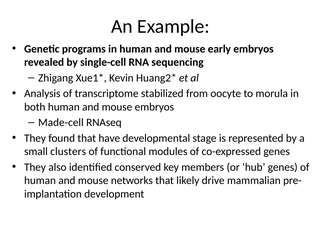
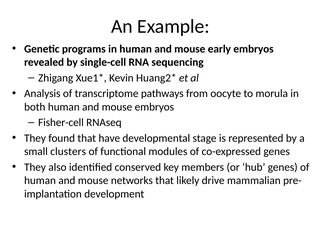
stabilized: stabilized -> pathways (162, 93)
Made-cell: Made-cell -> Fisher-cell (61, 122)
